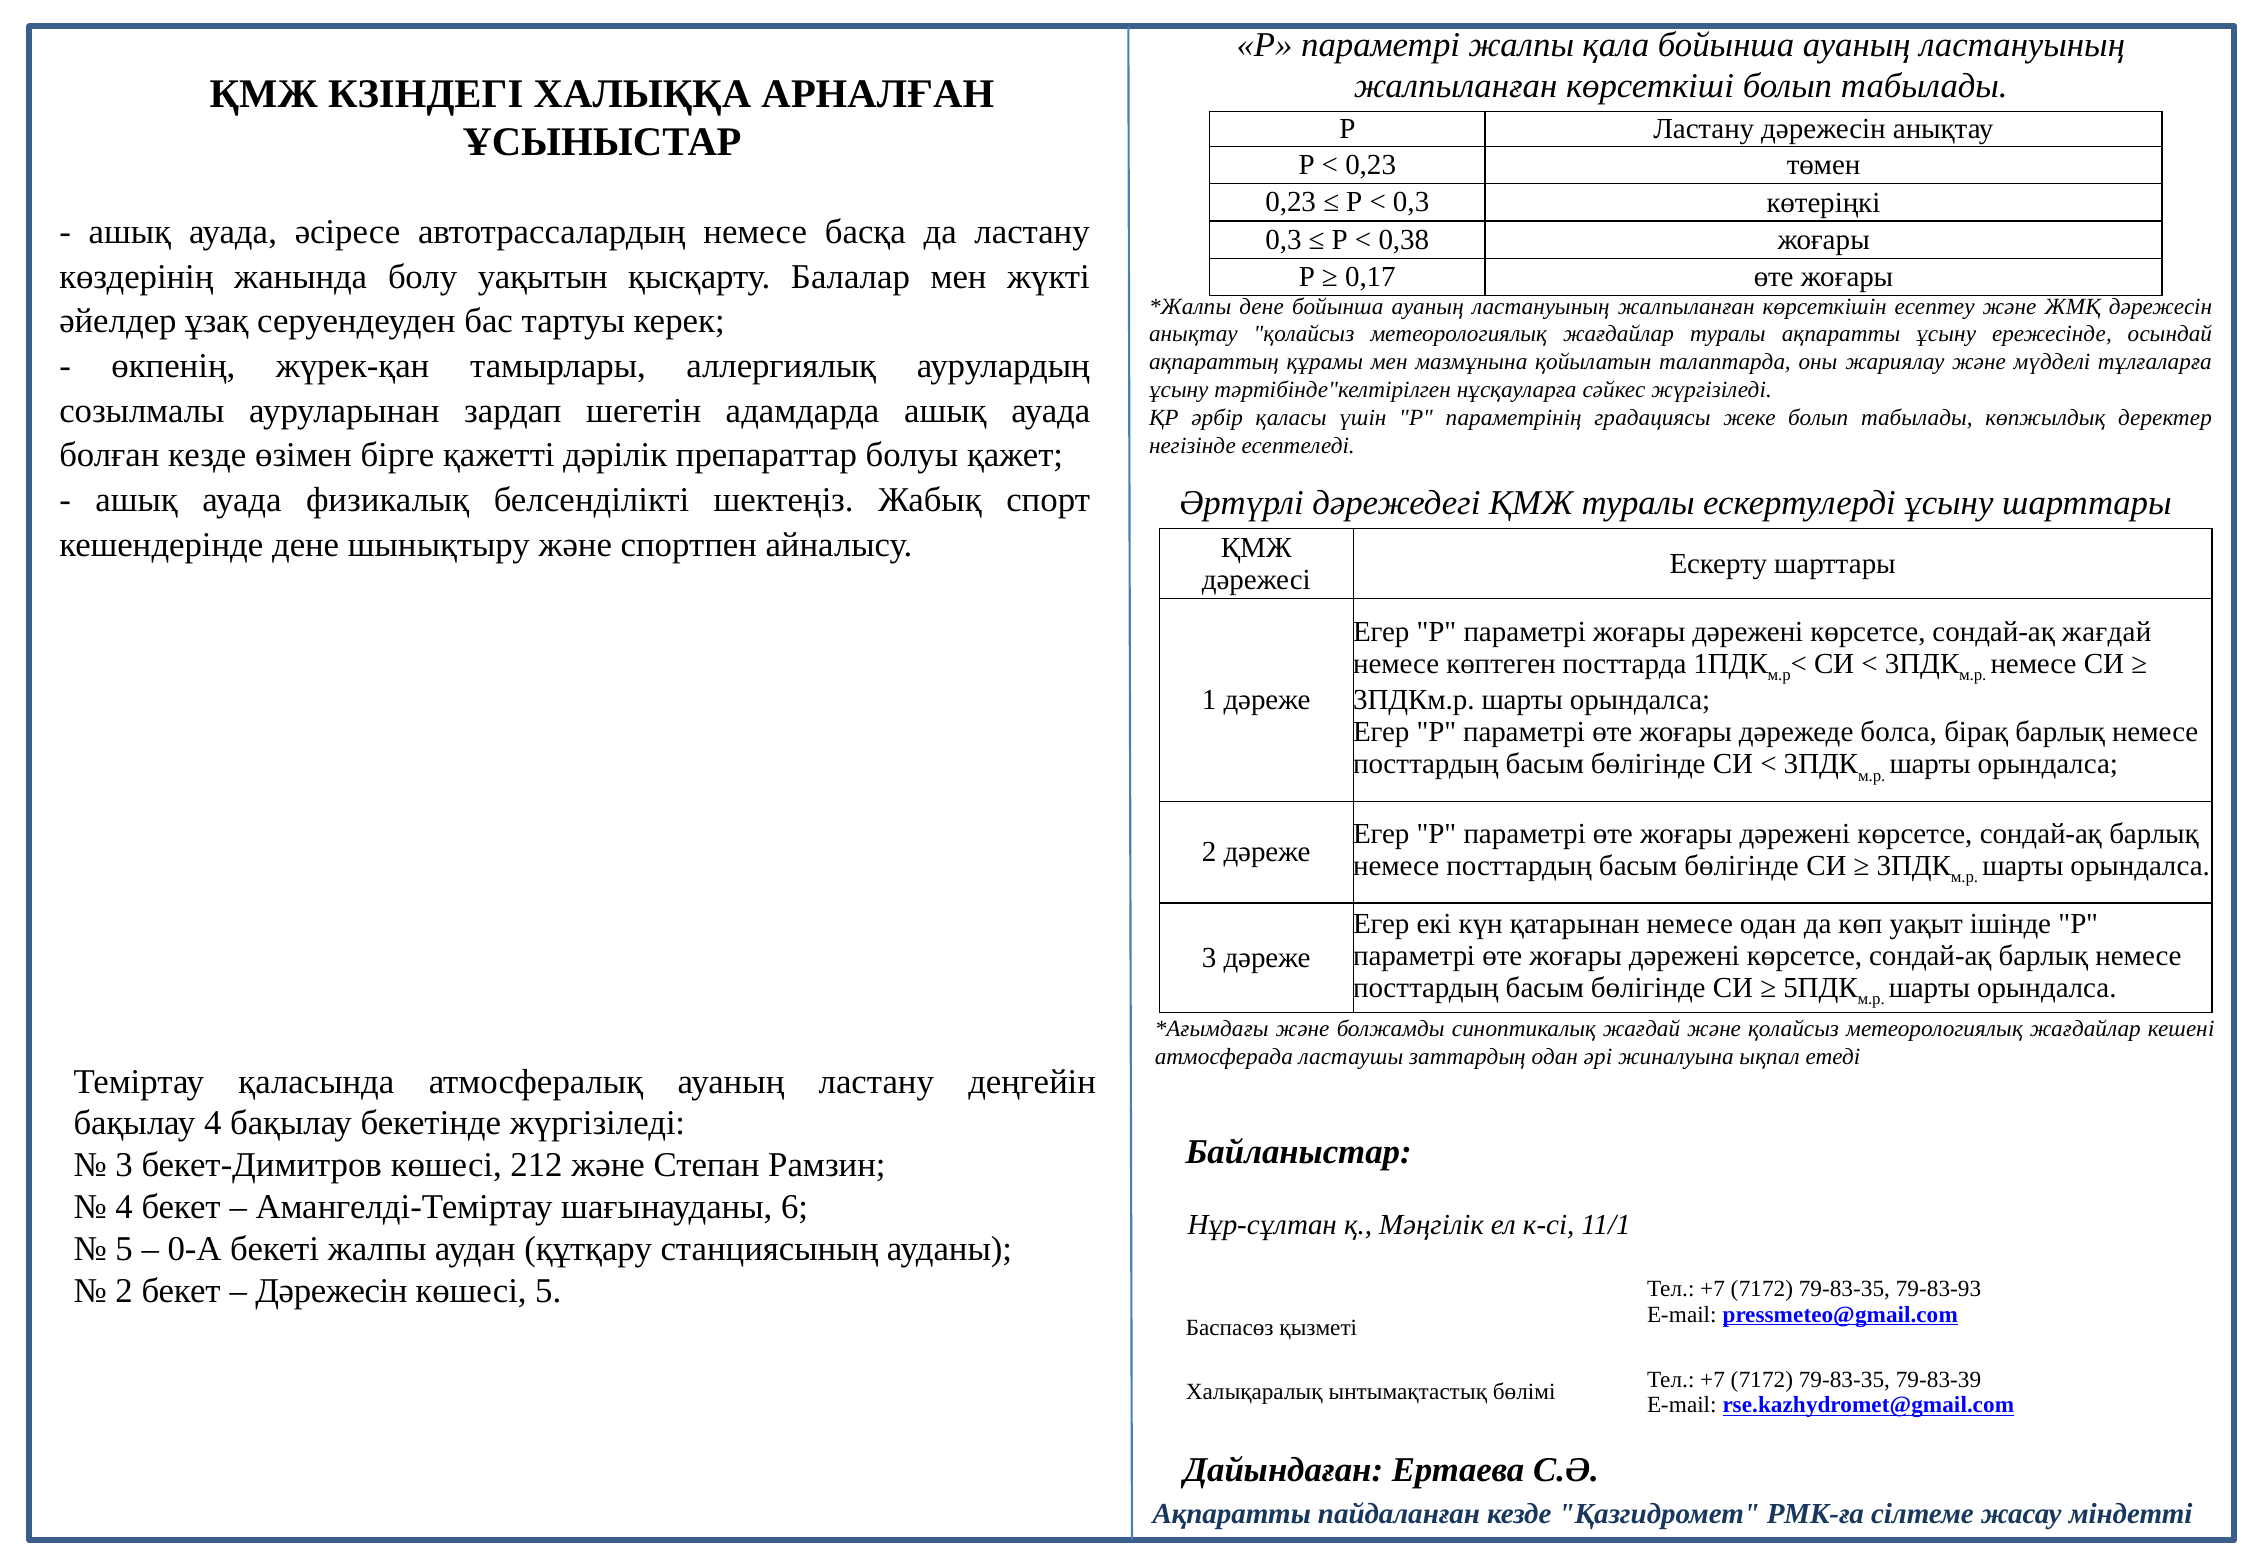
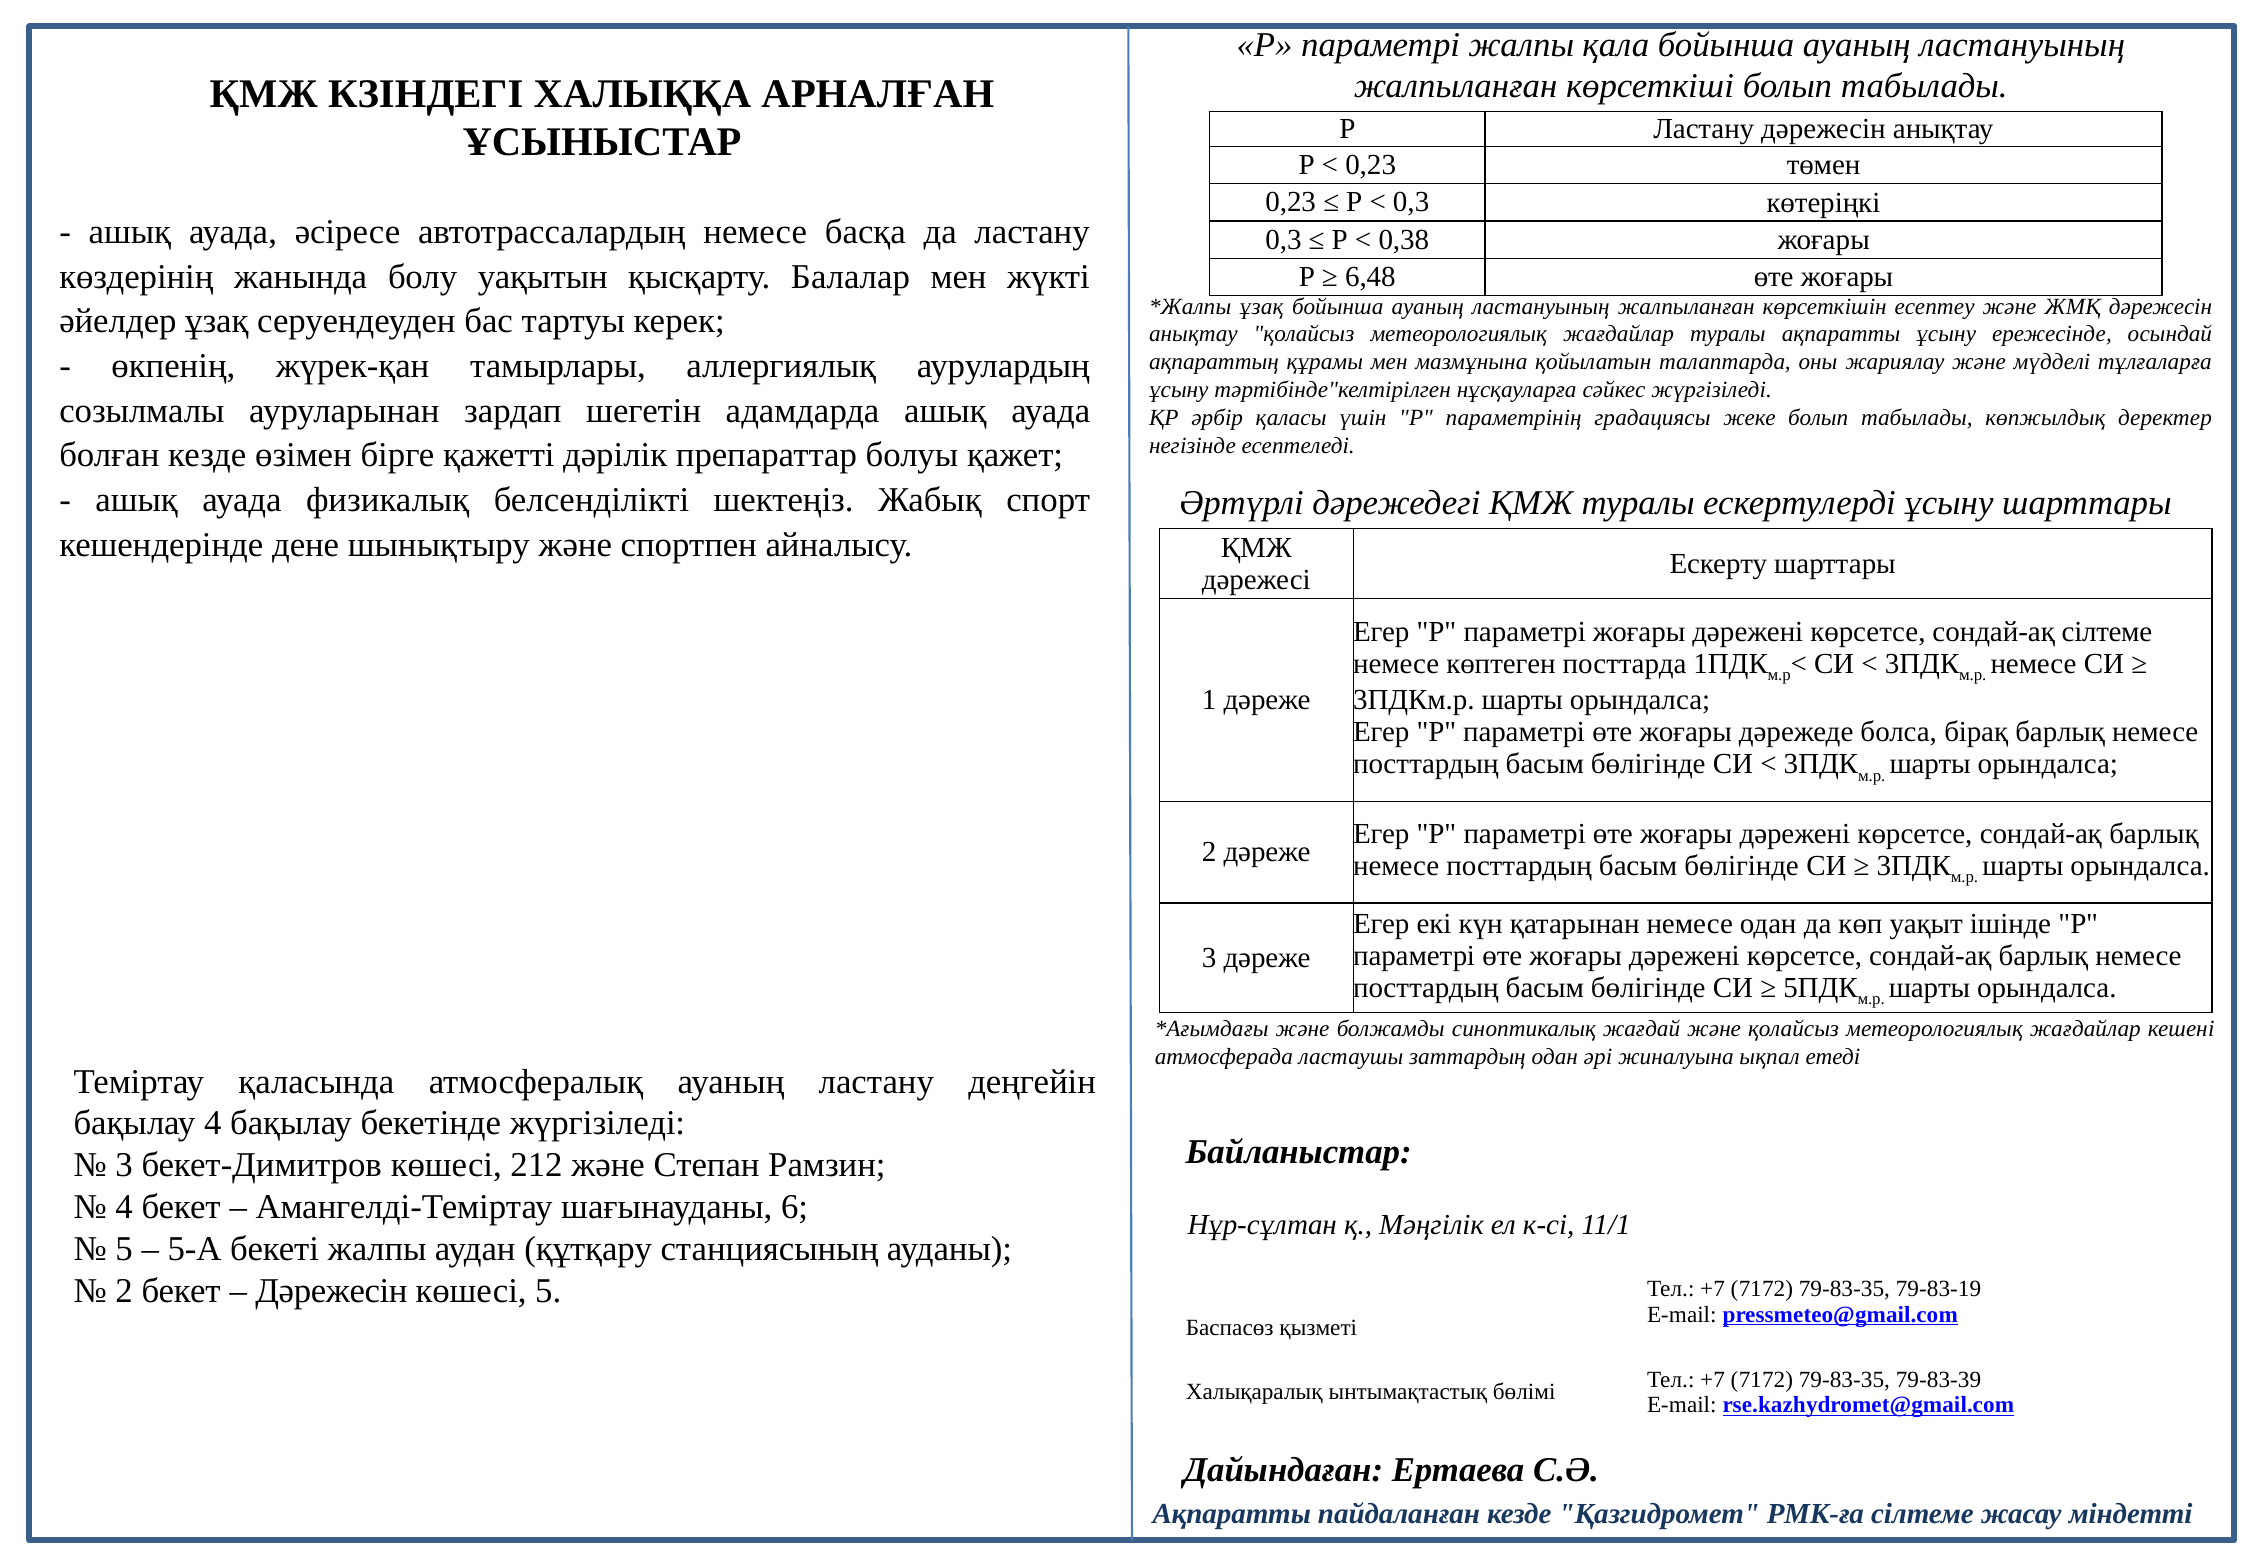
0,17: 0,17 -> 6,48 (1370, 277)
дене: дене -> ұзақ (1262, 307)
сондай-ақ жағдай: жағдай -> сілтеме (2107, 632)
0-А: 0-А -> 5-А (195, 1249)
79-83-93: 79-83-93 -> 79-83-19 (1939, 1289)
